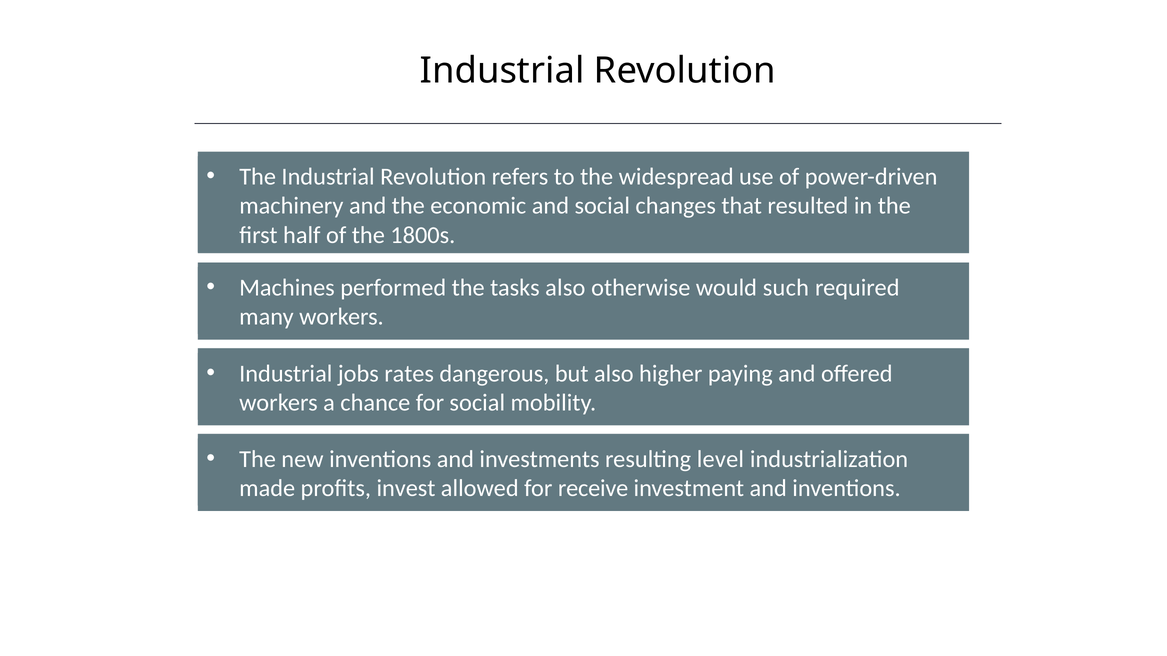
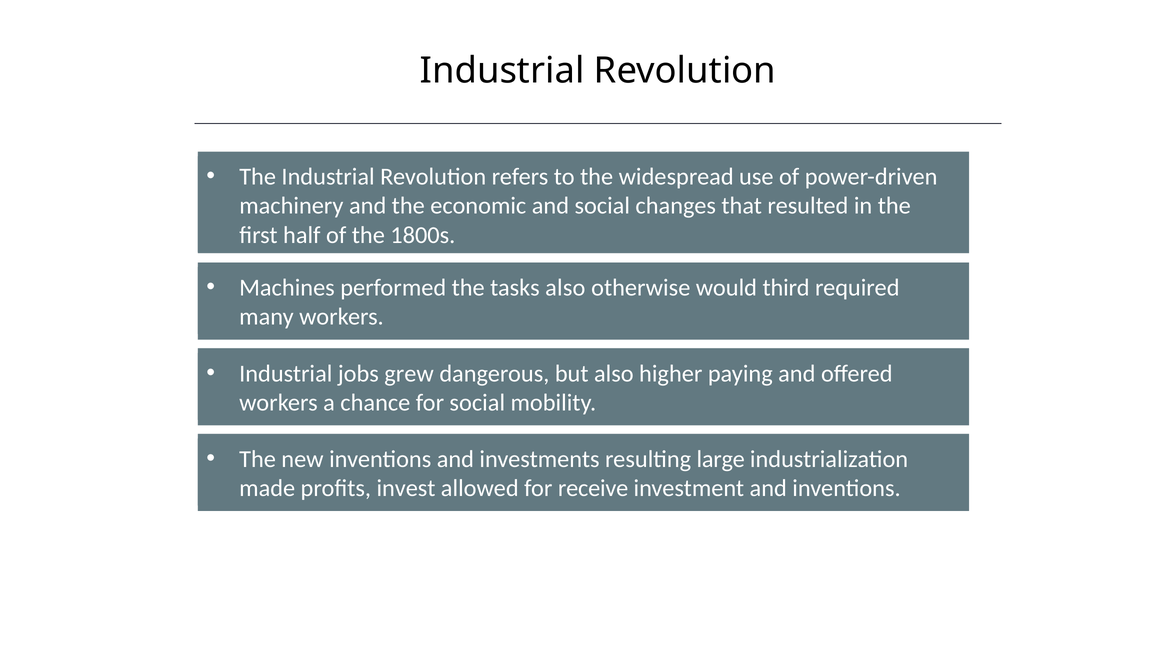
such: such -> third (786, 288)
rates: rates -> grew (409, 374)
level: level -> large (721, 459)
